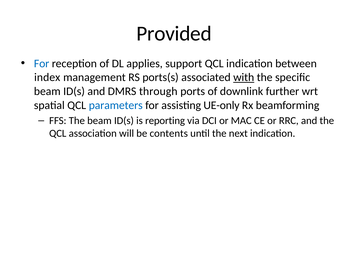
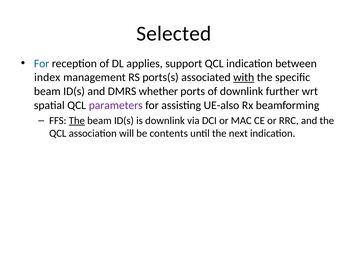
Provided: Provided -> Selected (174, 34)
through: through -> whether (158, 91)
parameters colour: blue -> purple (116, 105)
UE-only: UE-only -> UE-also (221, 105)
The underline: none -> present (77, 121)
is reporting: reporting -> downlink (165, 121)
